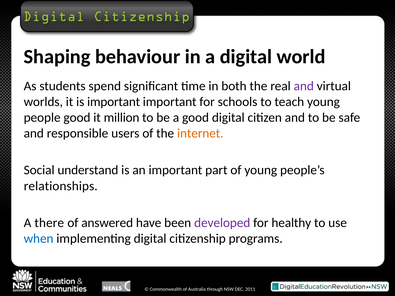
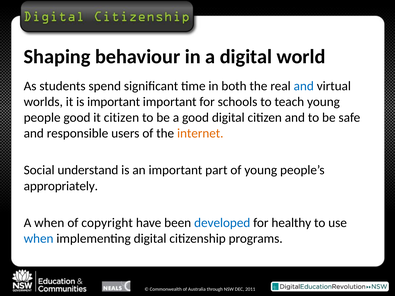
and colour: purple -> blue (304, 86)
it million: million -> citizen (121, 118)
relationships: relationships -> appropriately (61, 186)
A there: there -> when (49, 223)
answered: answered -> copyright (107, 223)
developed colour: purple -> blue (222, 223)
